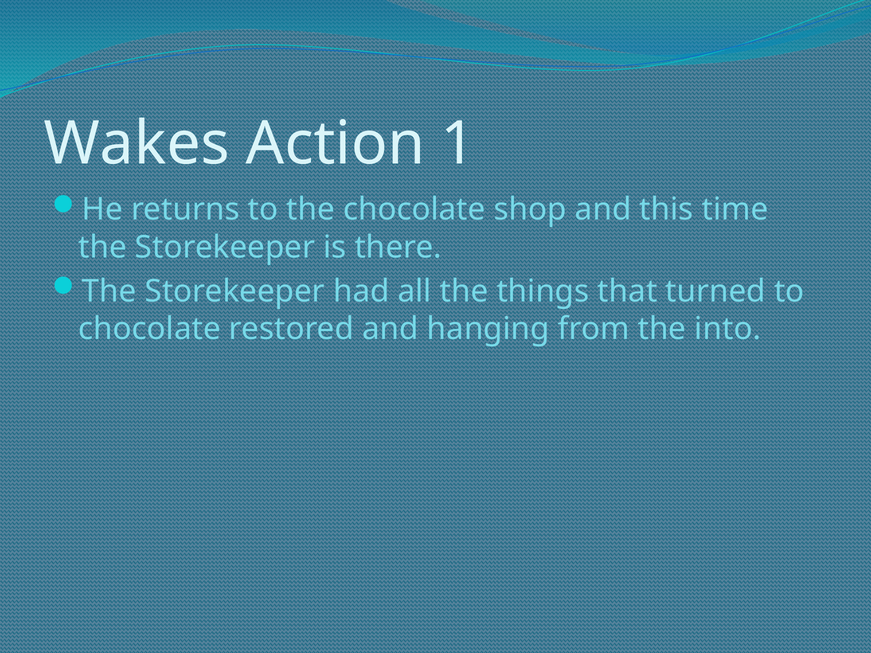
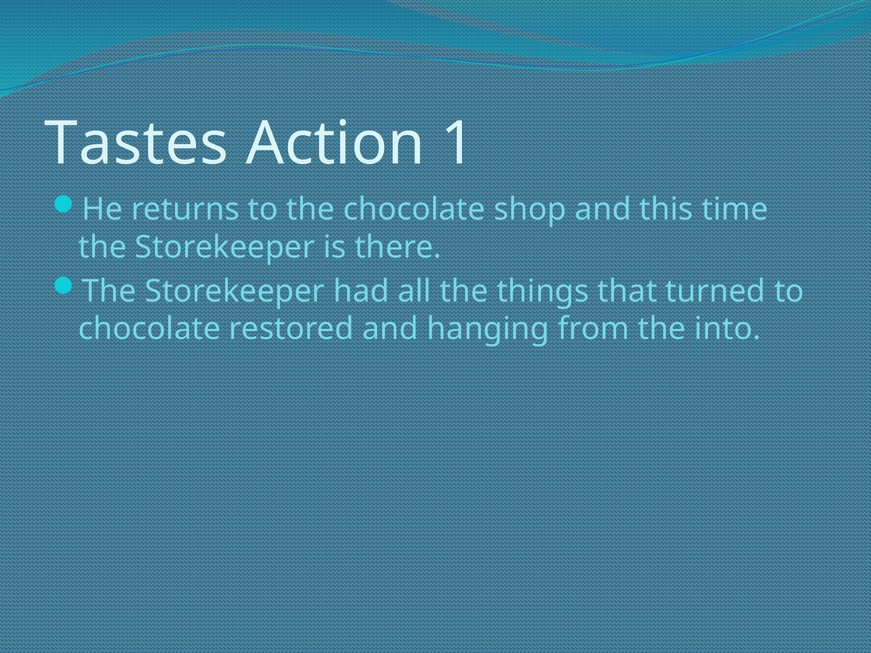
Wakes: Wakes -> Tastes (137, 144)
